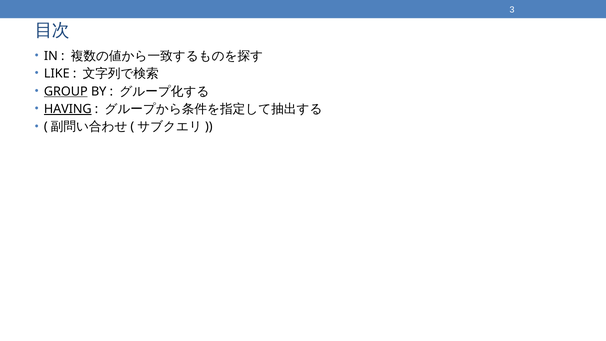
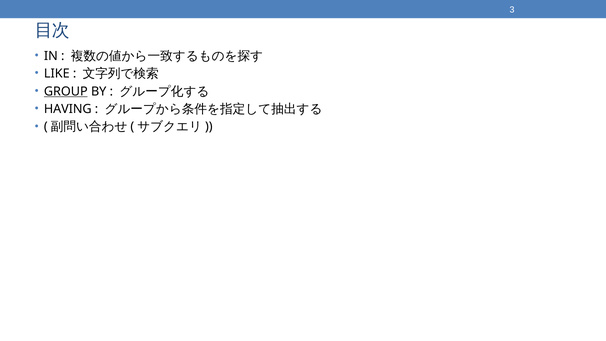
HAVING underline: present -> none (68, 109)
